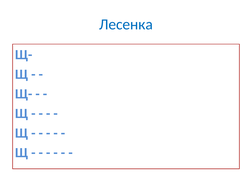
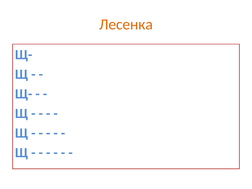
Лесенка colour: blue -> orange (126, 24)
